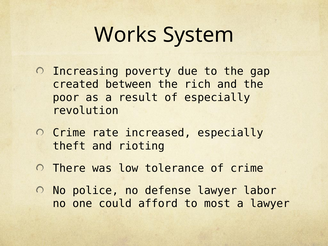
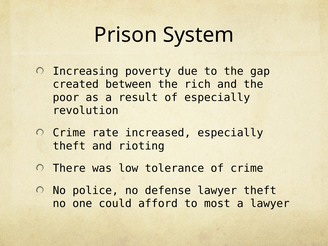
Works: Works -> Prison (126, 35)
lawyer labor: labor -> theft (260, 190)
